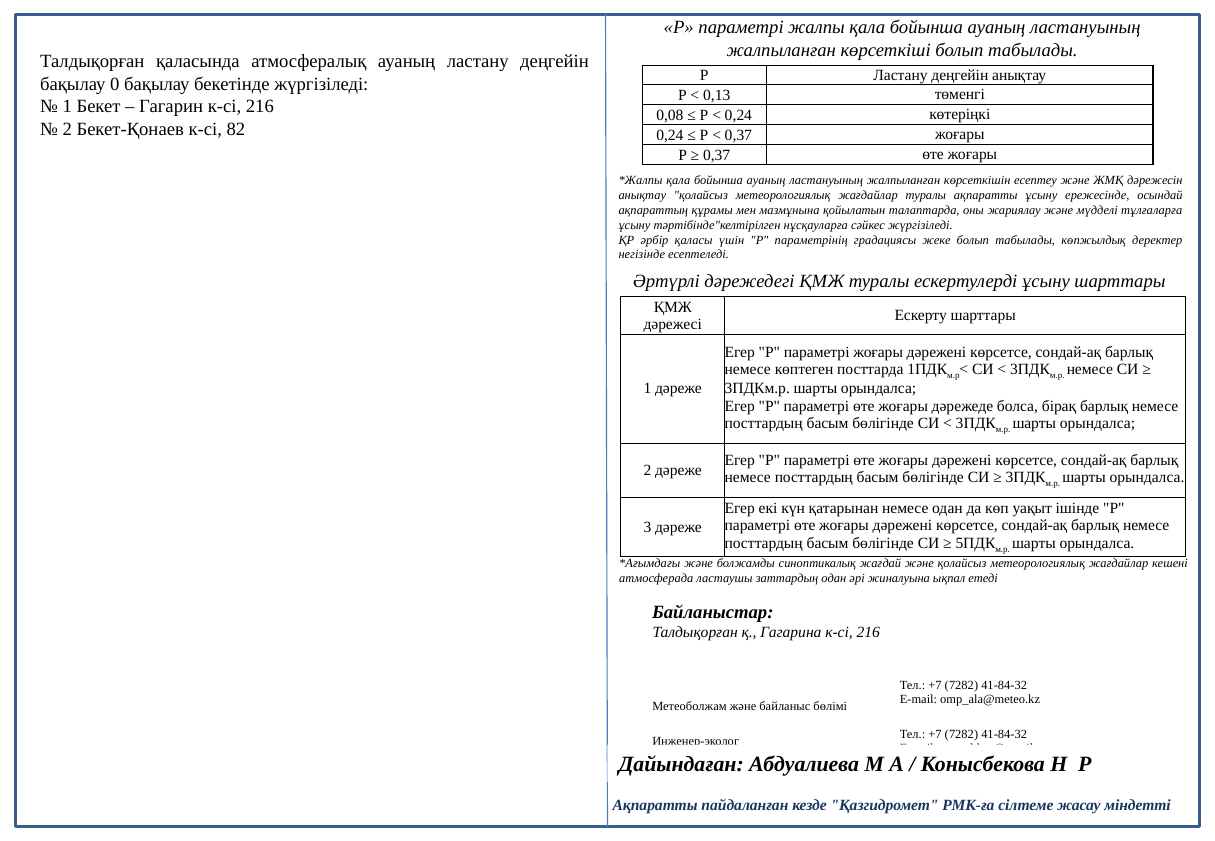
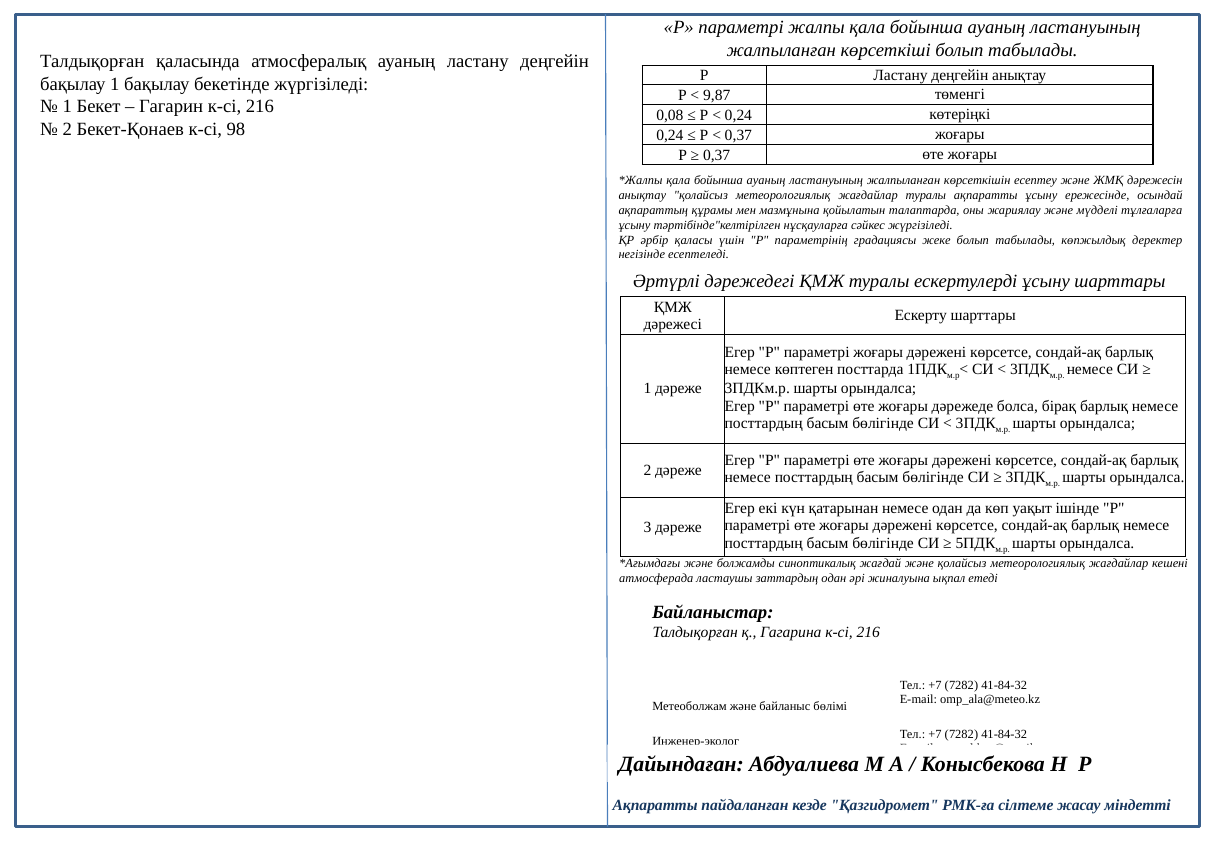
бақылау 0: 0 -> 1 (115, 84)
0,13: 0,13 -> 9,87 (717, 95)
82: 82 -> 98 (236, 129)
